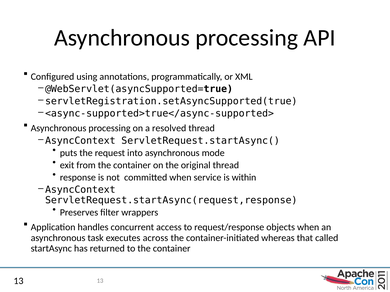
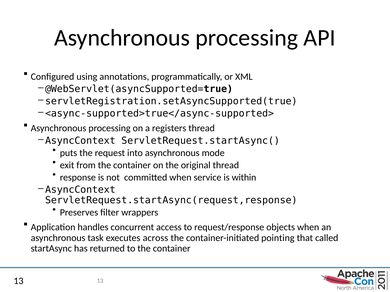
resolved: resolved -> registers (169, 129)
whereas: whereas -> pointing (278, 238)
